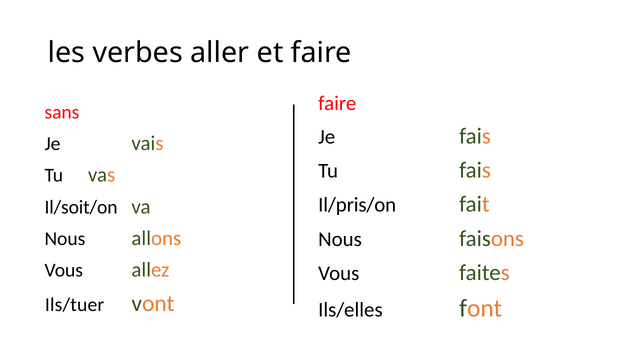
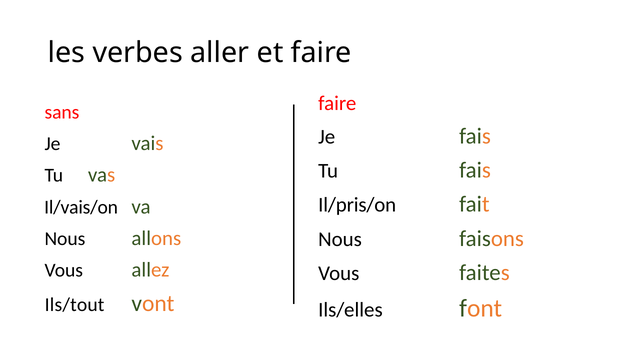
Il/soit/on: Il/soit/on -> Il/vais/on (81, 207)
Ils/tuer: Ils/tuer -> Ils/tout (75, 304)
